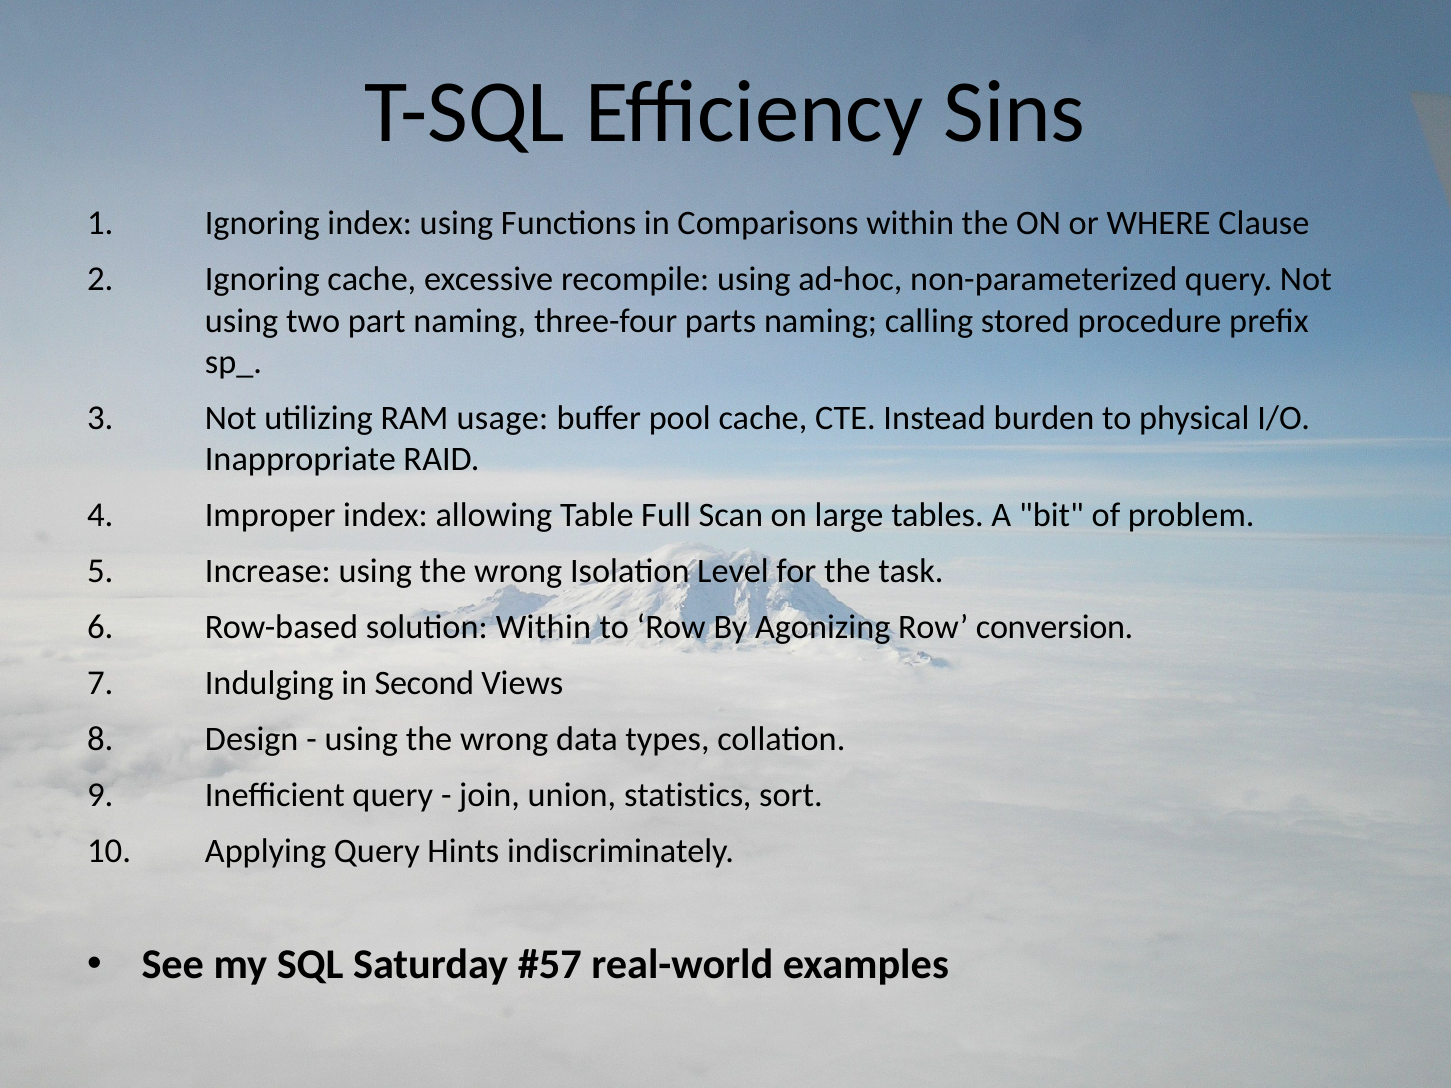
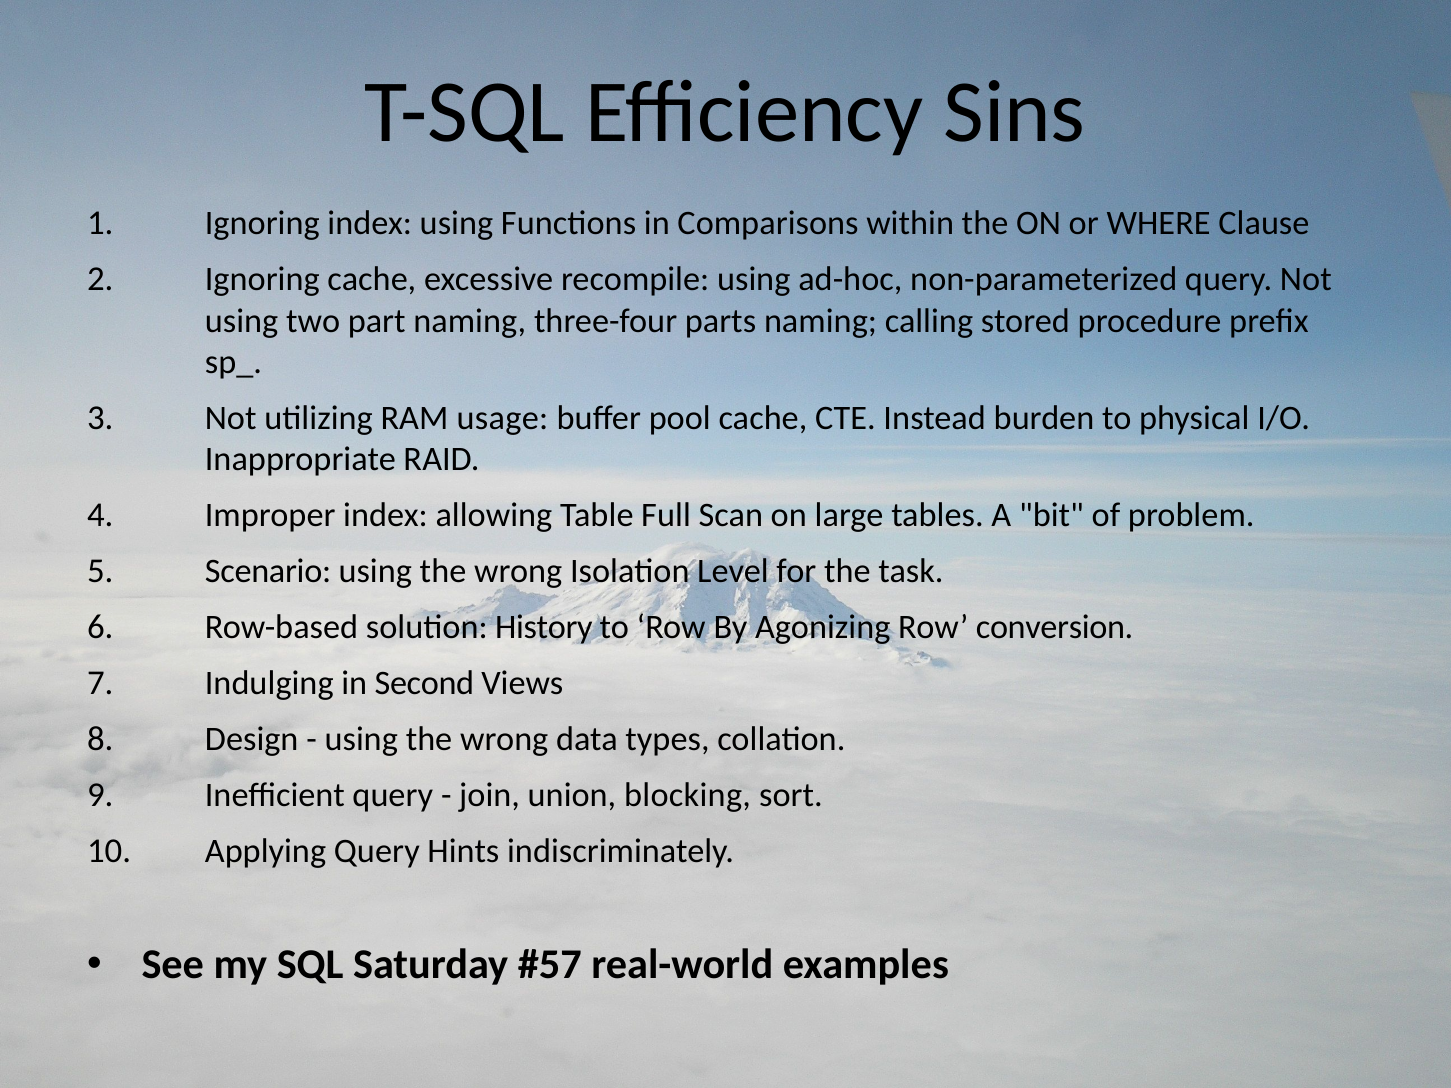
Increase: Increase -> Scenario (268, 571)
solution Within: Within -> History (544, 627)
statistics: statistics -> blocking (688, 795)
